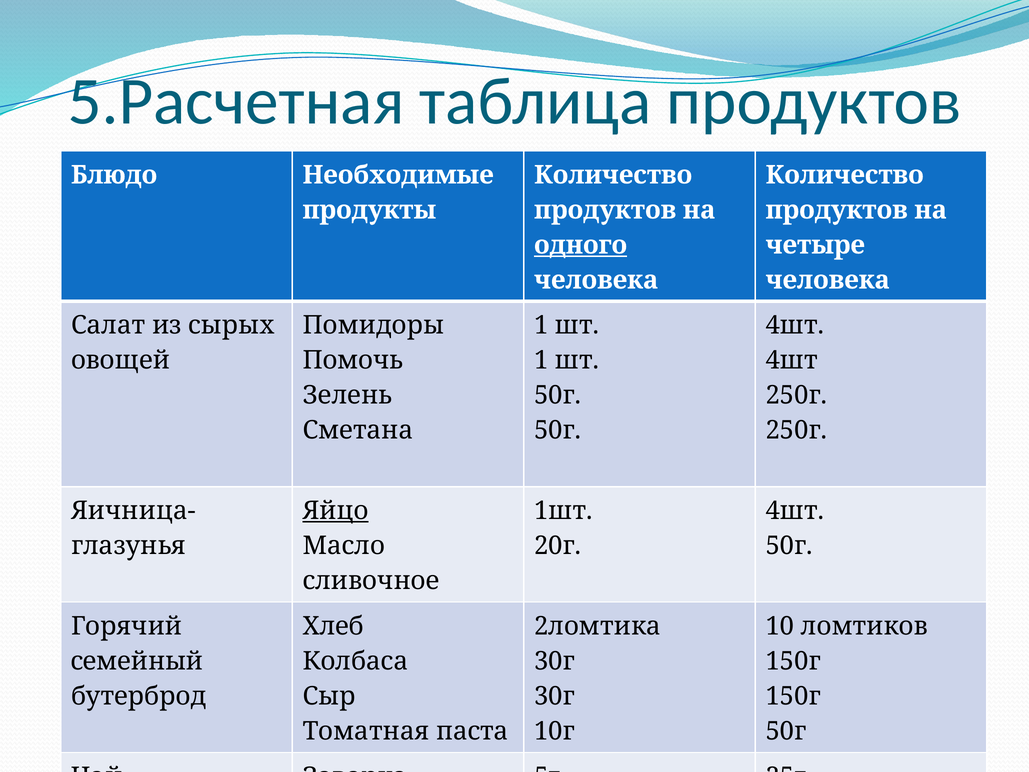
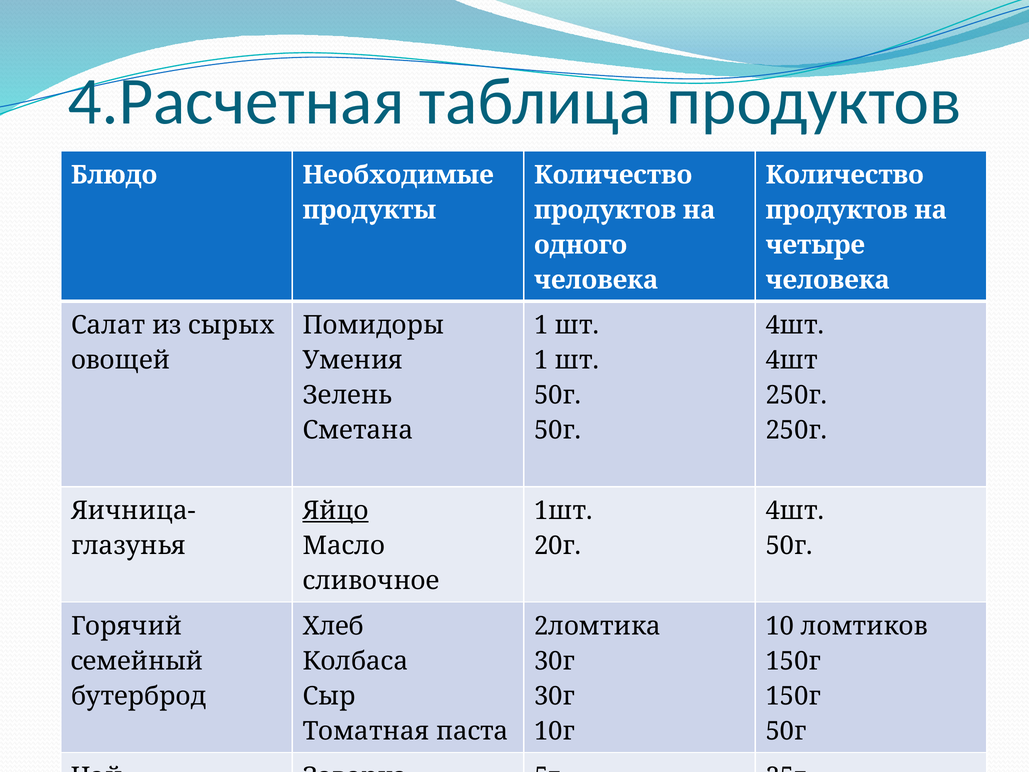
5.Расчетная: 5.Расчетная -> 4.Расчетная (236, 102)
одного underline: present -> none (581, 245)
Помочь: Помочь -> Умения (353, 360)
